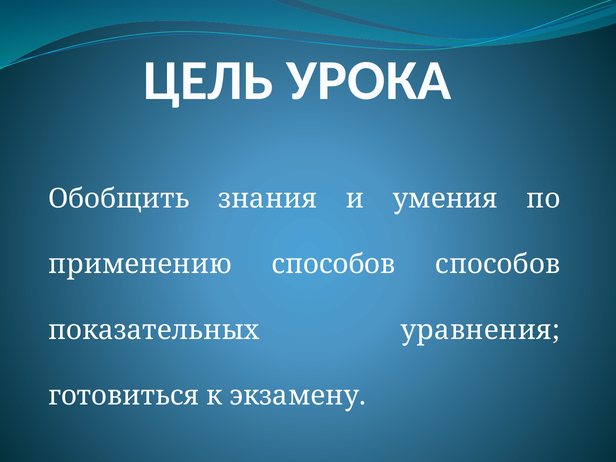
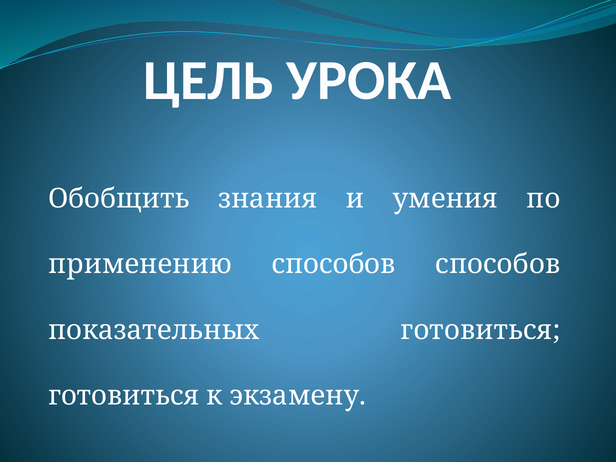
показательных уравнения: уравнения -> готовиться (480, 330)
